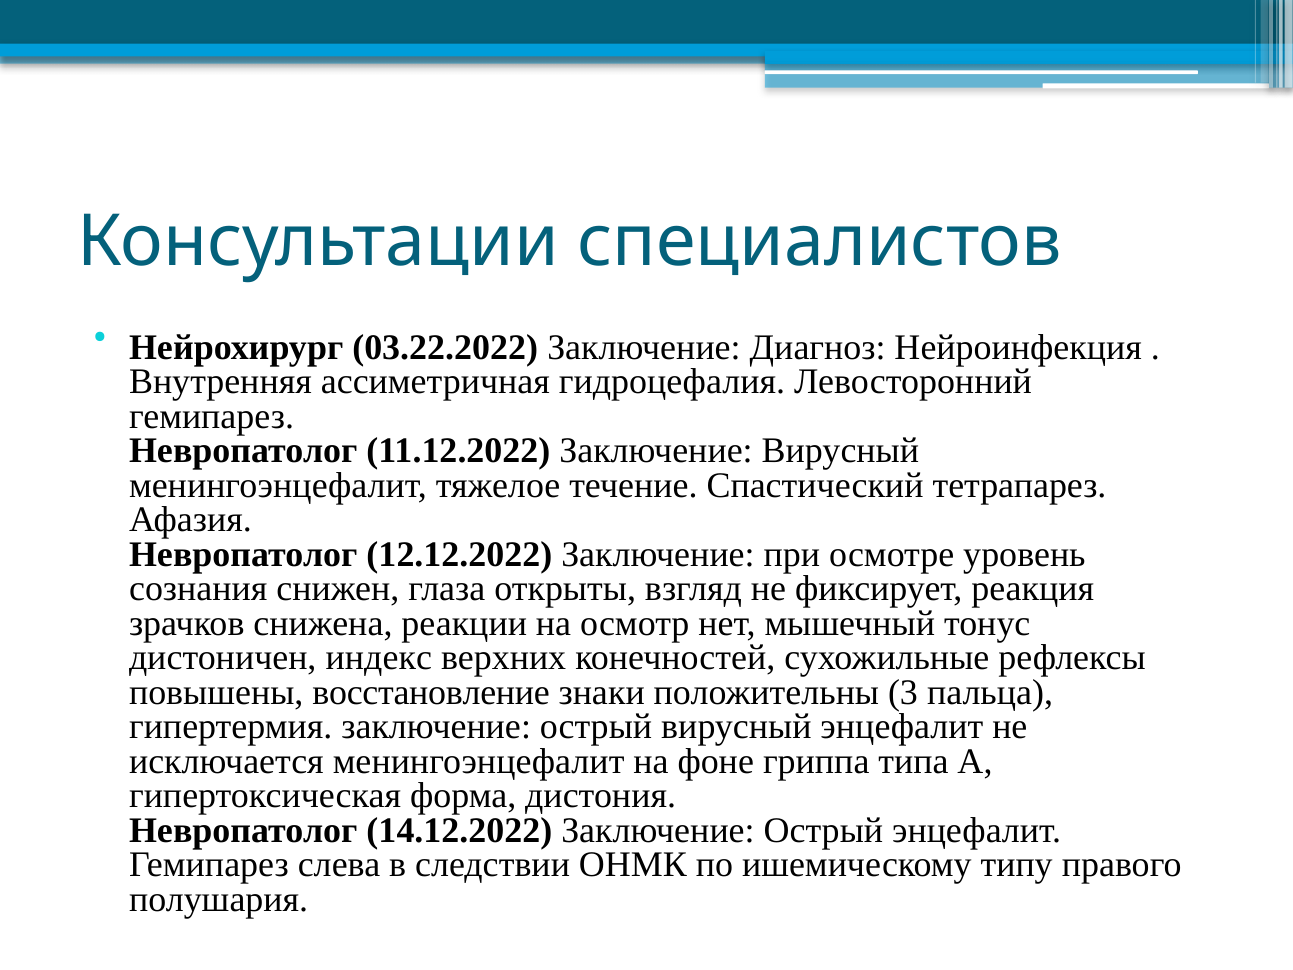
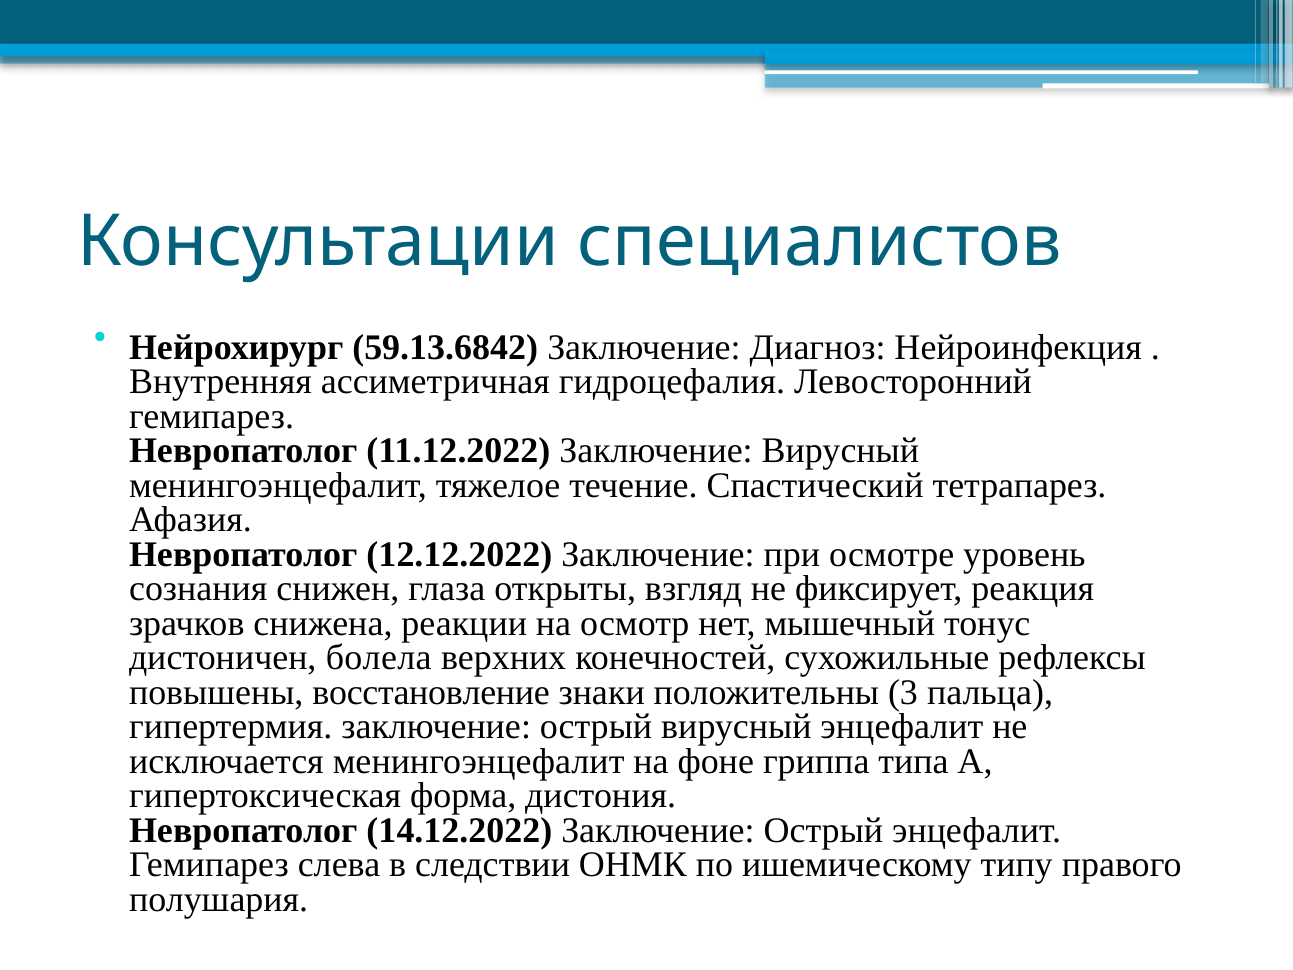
03.22.2022: 03.22.2022 -> 59.13.6842 (445, 347)
индекс: индекс -> болела (379, 658)
